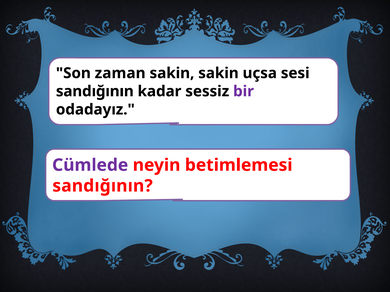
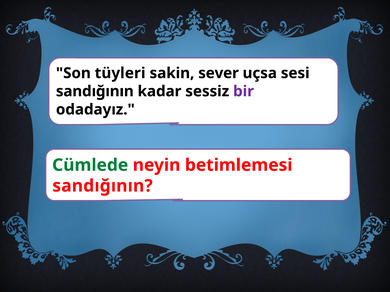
zaman: zaman -> tüyleri (120, 73)
sakin sakin: sakin -> sever (219, 73)
Cümlede colour: purple -> green (90, 165)
